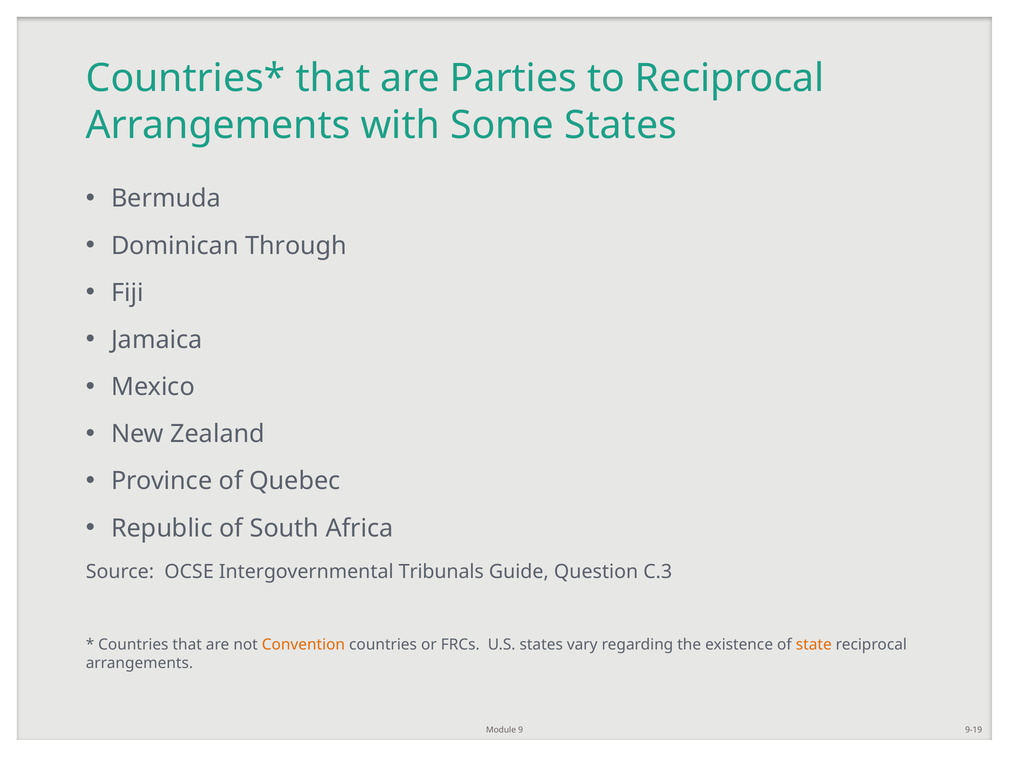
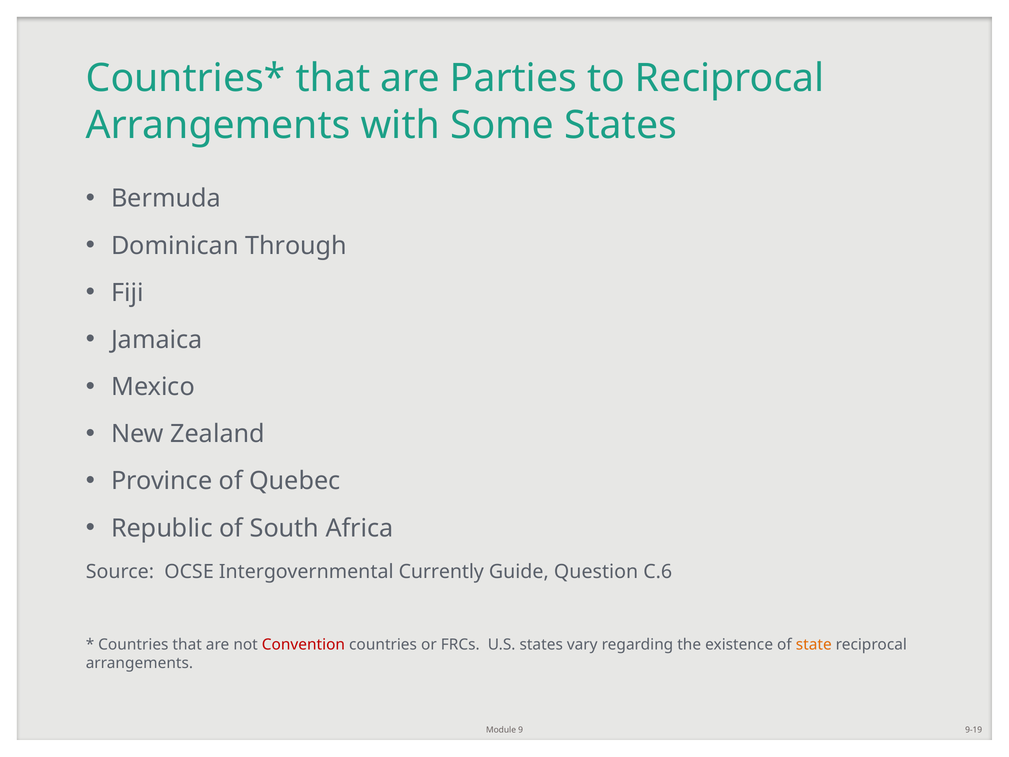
Tribunals: Tribunals -> Currently (441, 571)
C.3: C.3 -> C.6 (658, 571)
Convention colour: orange -> red (303, 644)
